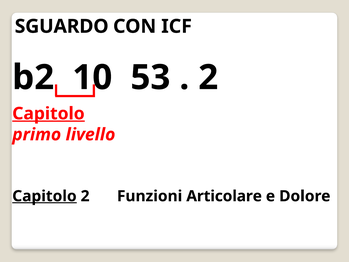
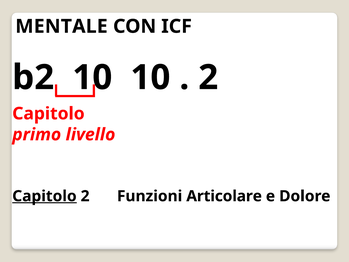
SGUARDO: SGUARDO -> MENTALE (61, 26)
53: 53 -> 10 (150, 77)
Capitolo underline: present -> none (48, 114)
